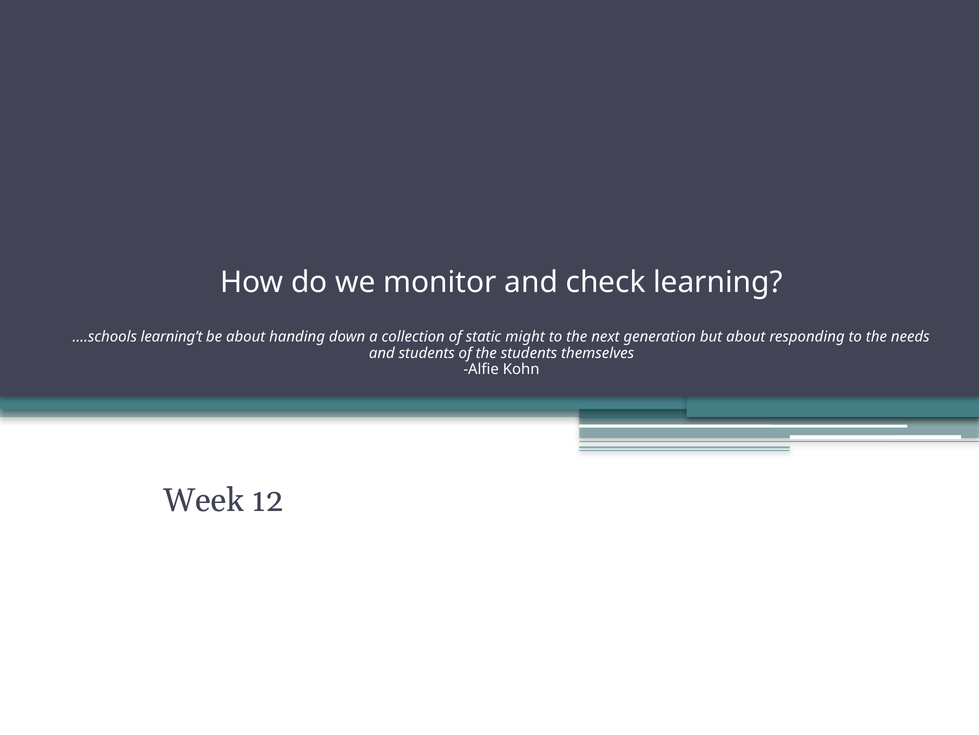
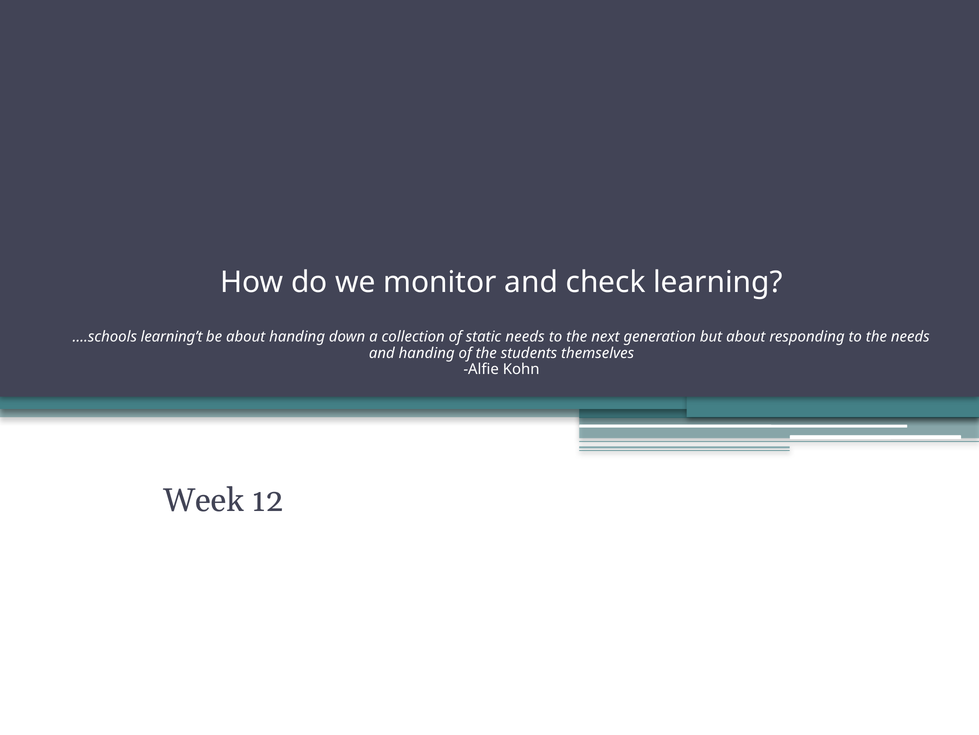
static might: might -> needs (525, 337)
and students: students -> handing (427, 353)
